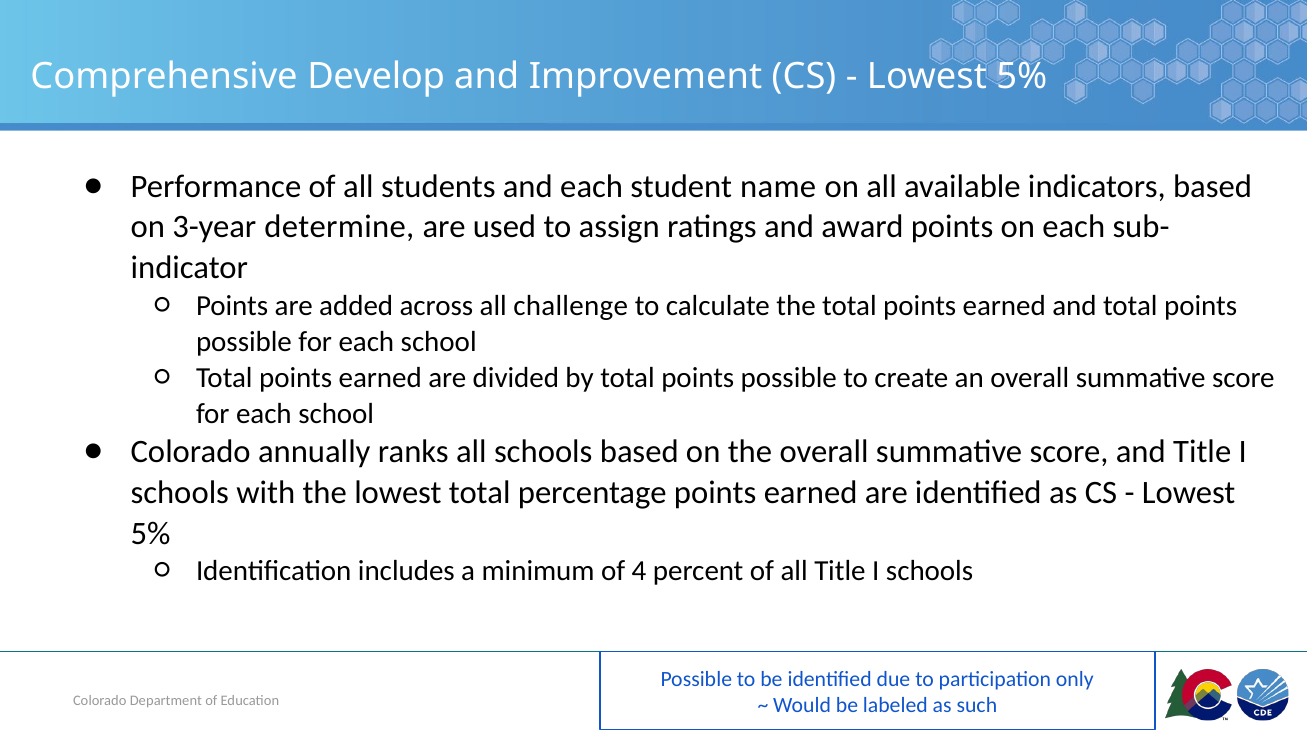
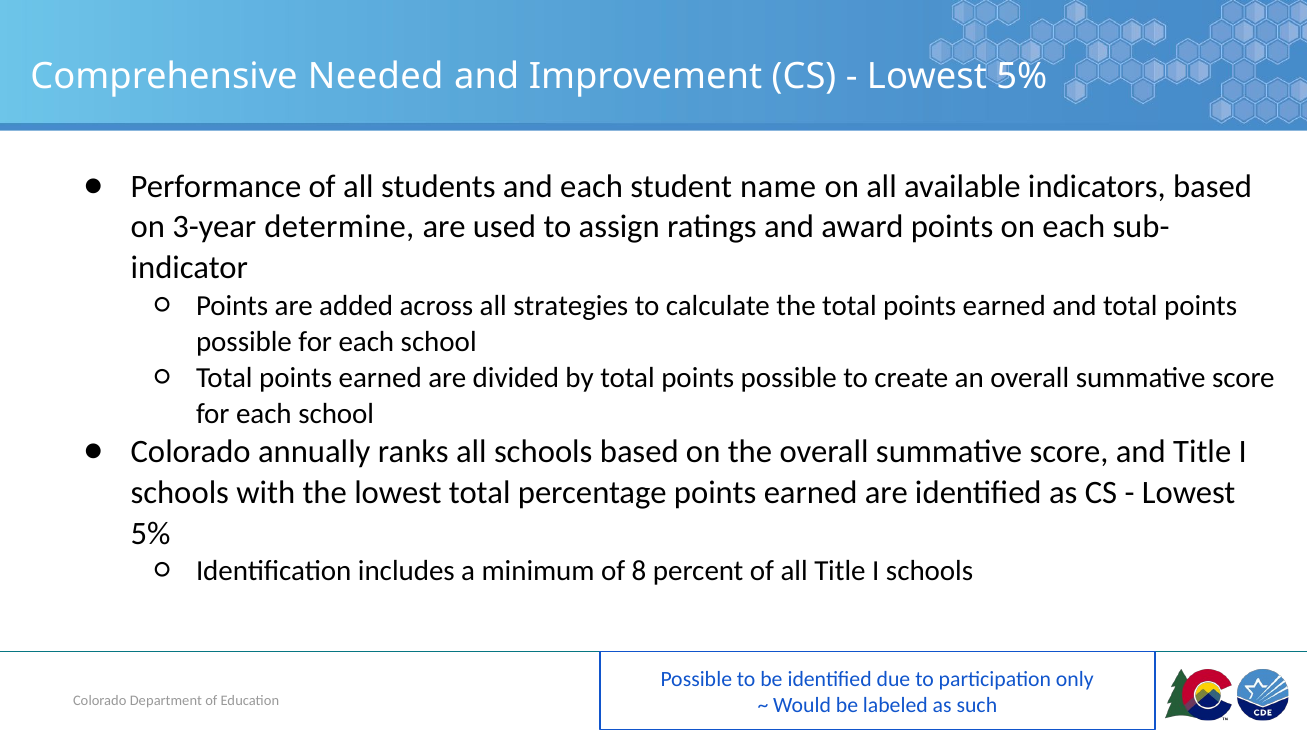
Develop: Develop -> Needed (376, 76)
challenge: challenge -> strategies (571, 306)
4: 4 -> 8 (639, 571)
